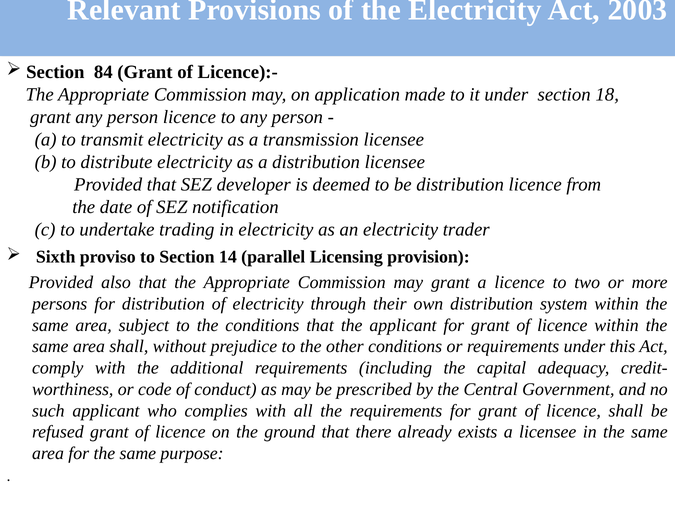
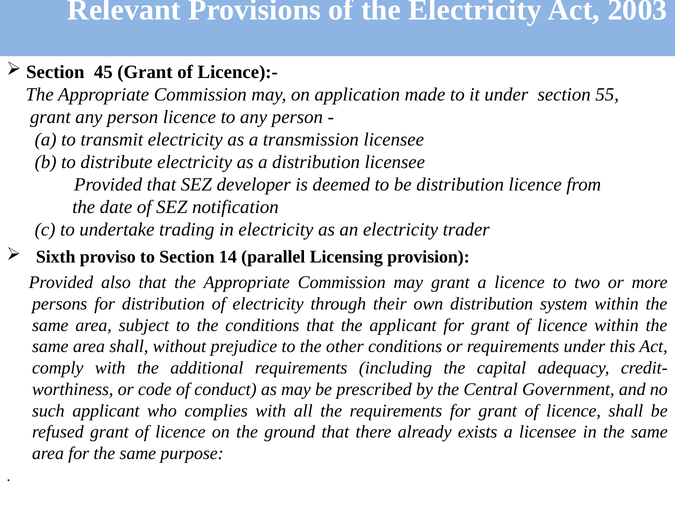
84: 84 -> 45 (103, 72)
18: 18 -> 55 (607, 95)
